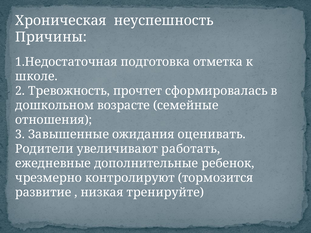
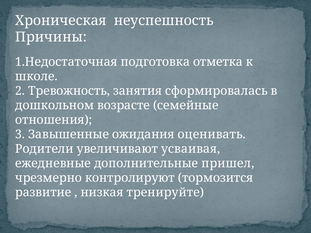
прочтет: прочтет -> занятия (138, 91)
работать: работать -> усваивая (191, 149)
ребенок: ребенок -> пришел (228, 164)
